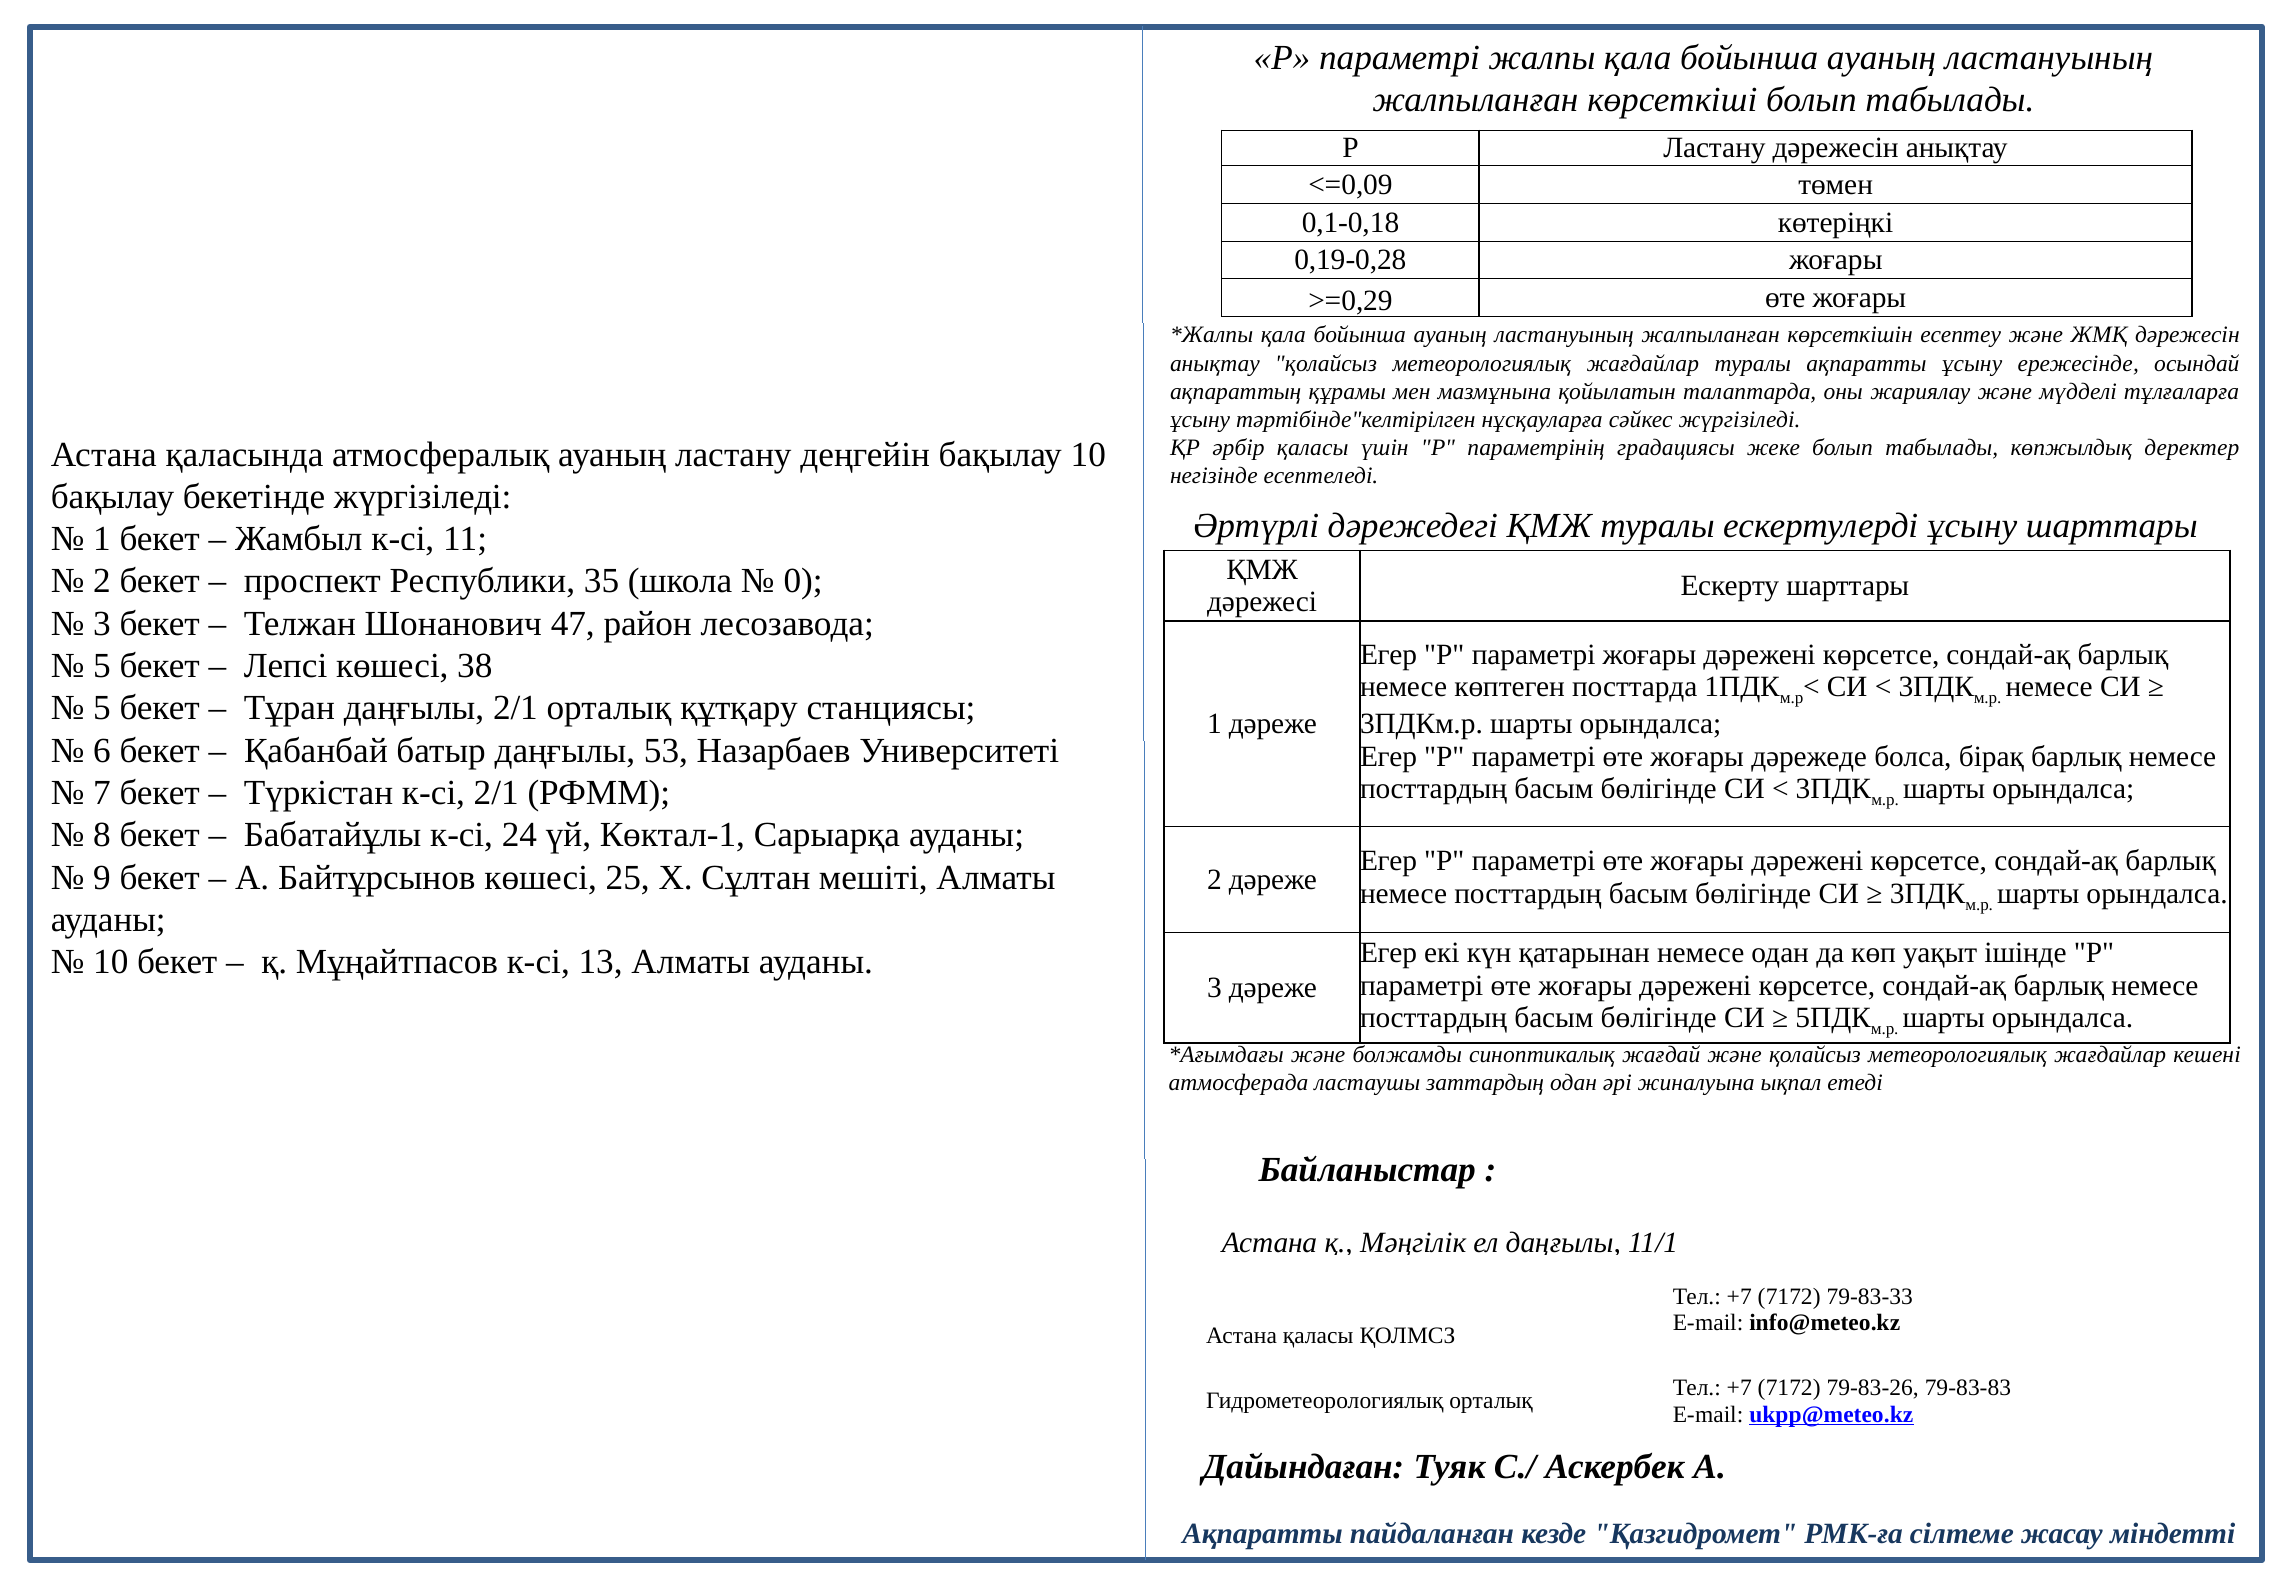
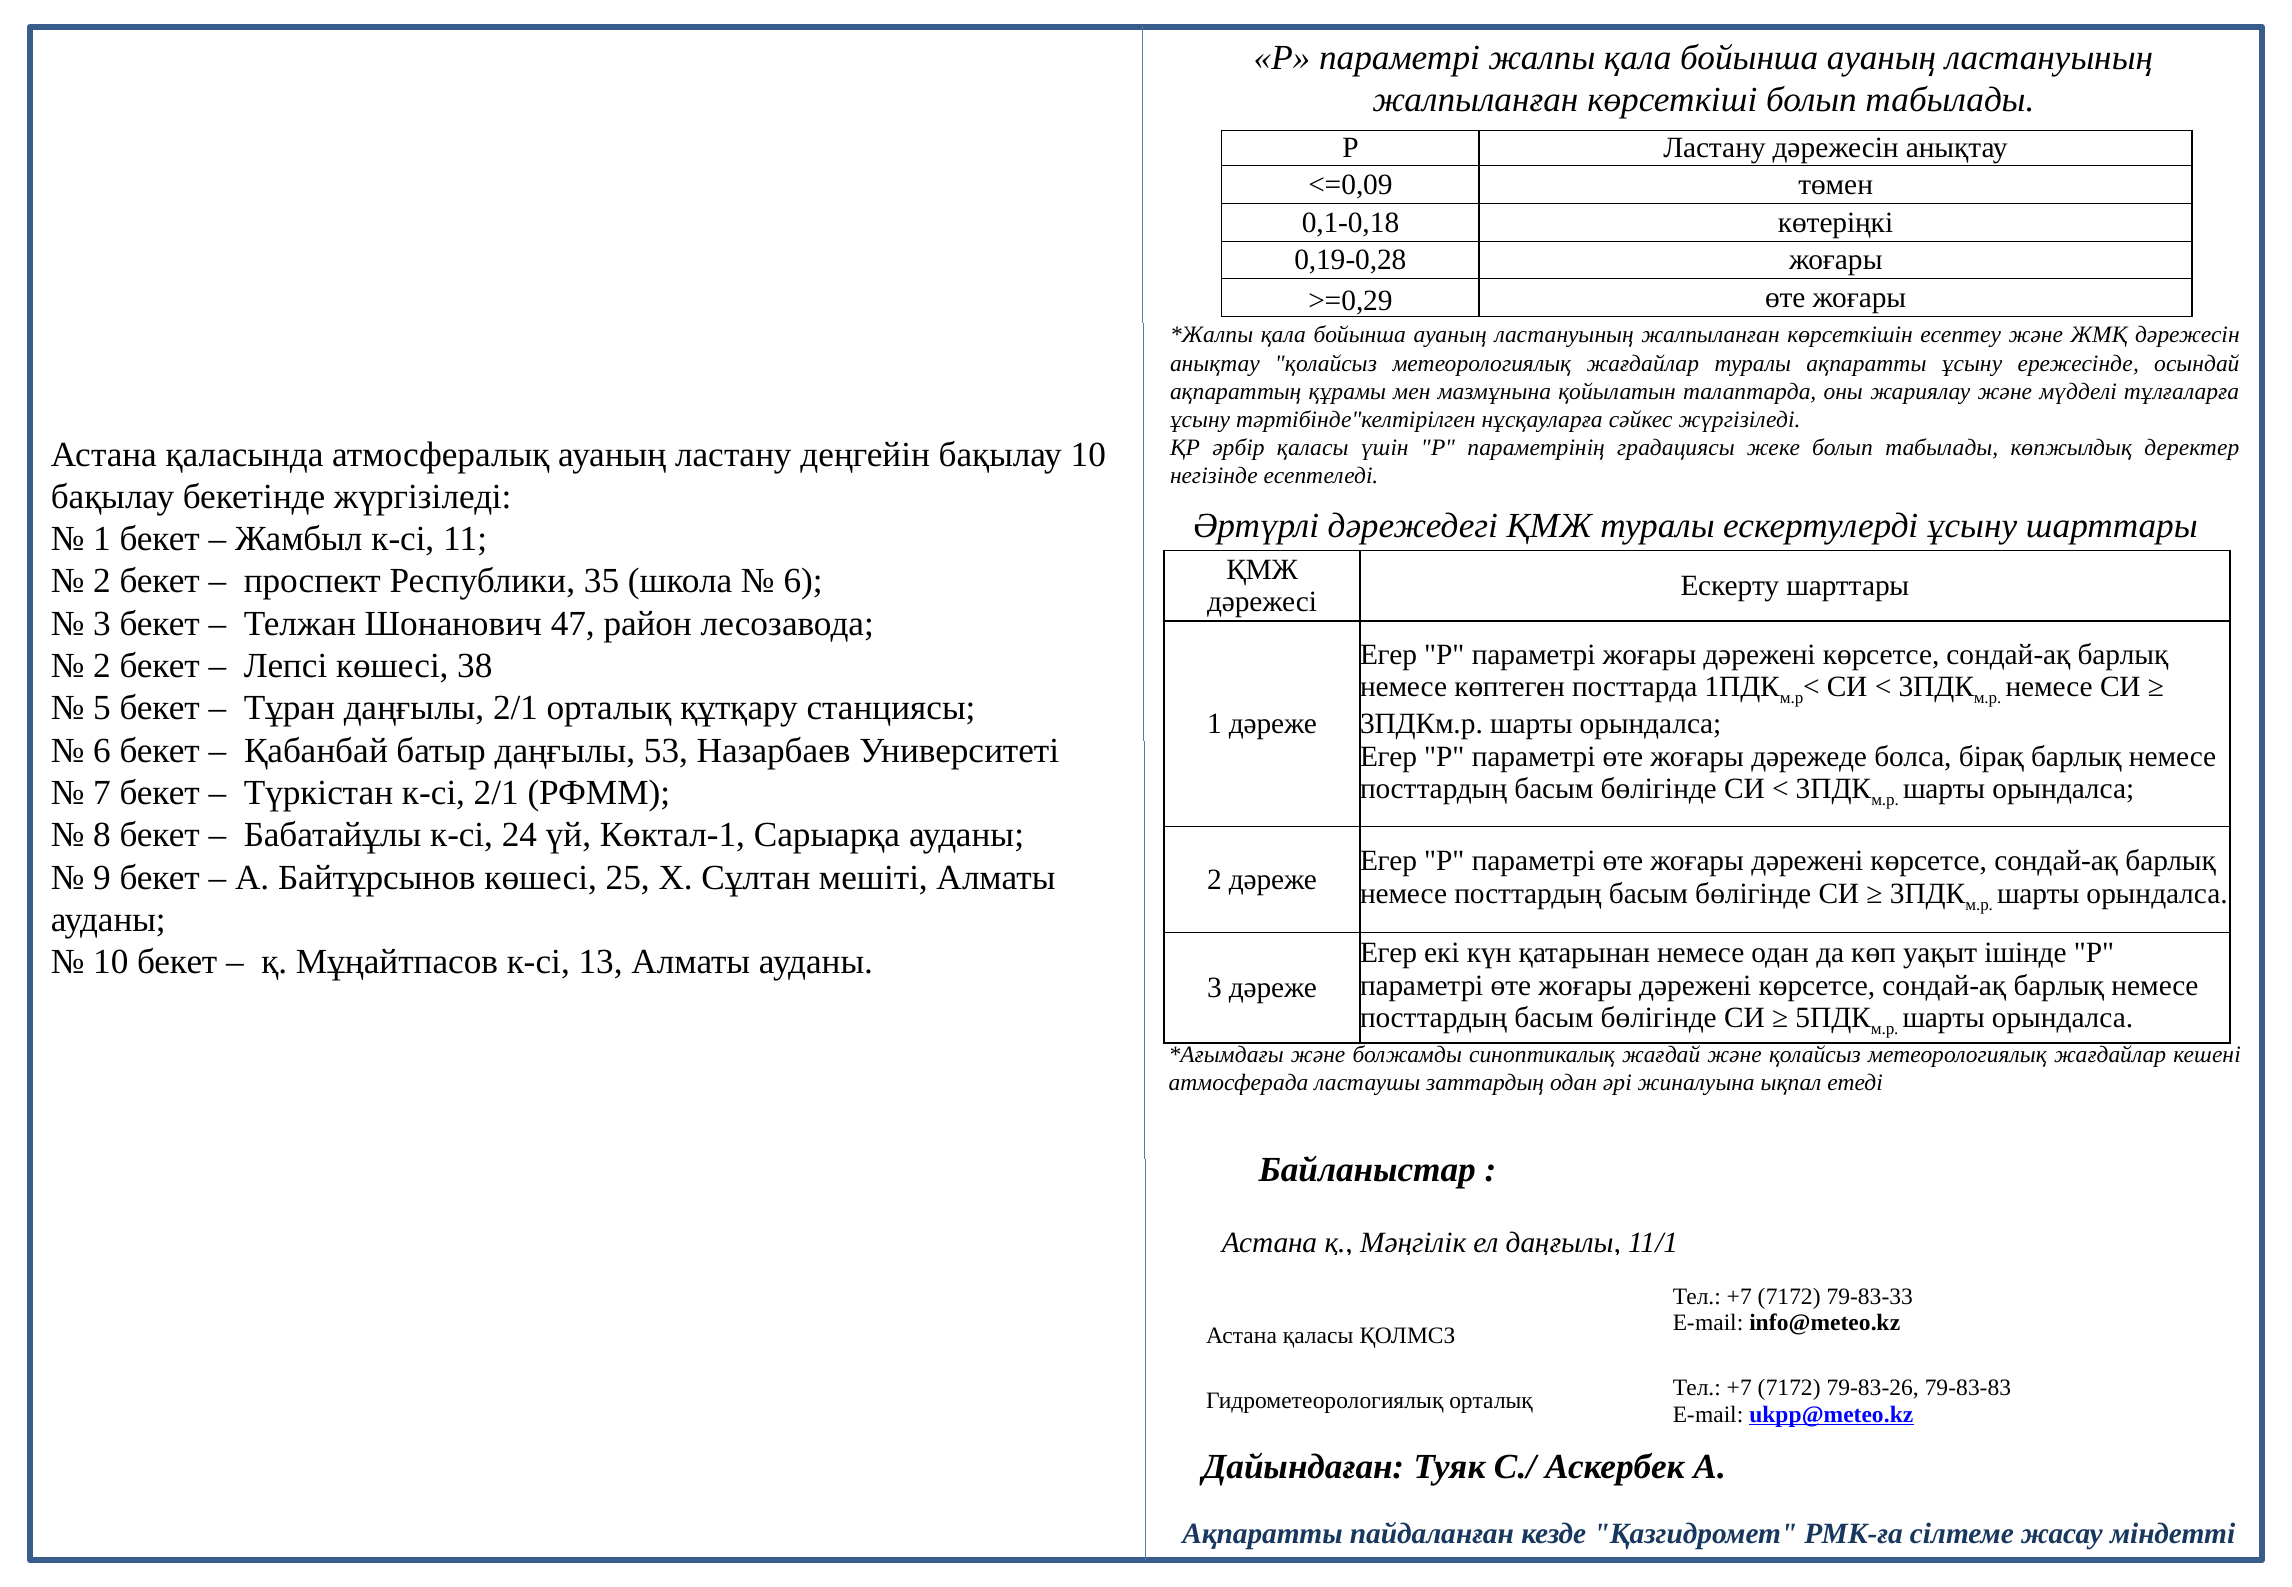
0: 0 -> 6 (803, 581)
5: 5 -> 2 (102, 666)
